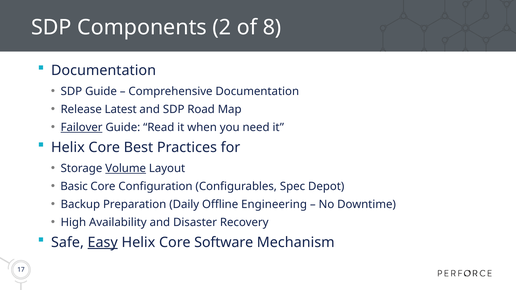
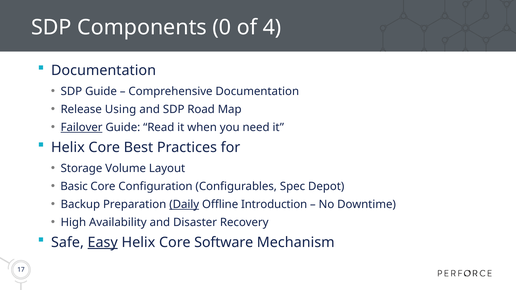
2: 2 -> 0 (222, 27)
8: 8 -> 4 (272, 27)
Latest: Latest -> Using (121, 109)
Volume underline: present -> none (126, 168)
Daily underline: none -> present (184, 205)
Engineering: Engineering -> Introduction (274, 205)
